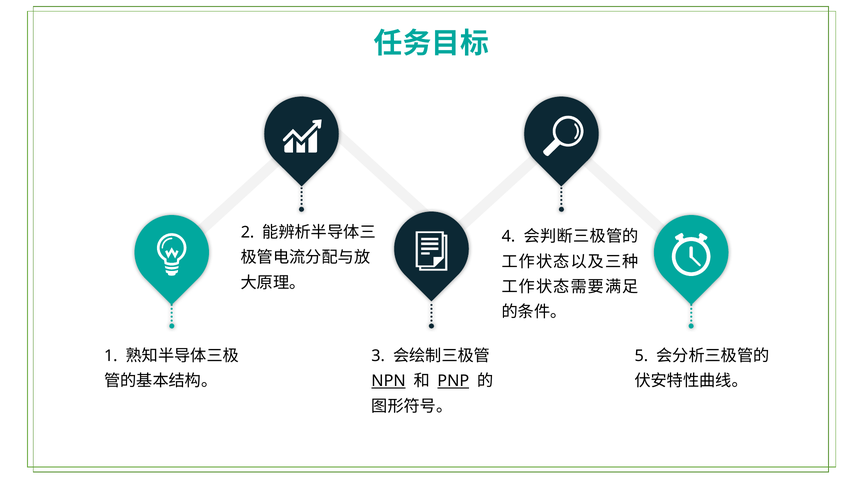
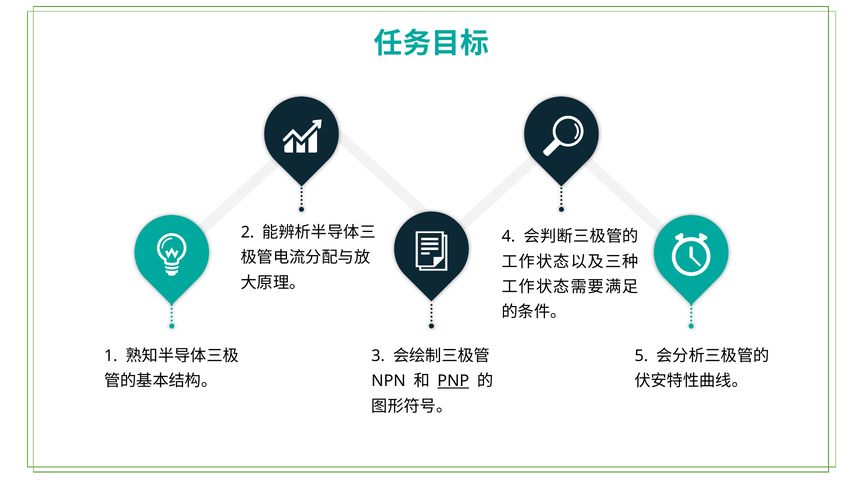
NPN underline: present -> none (389, 381)
